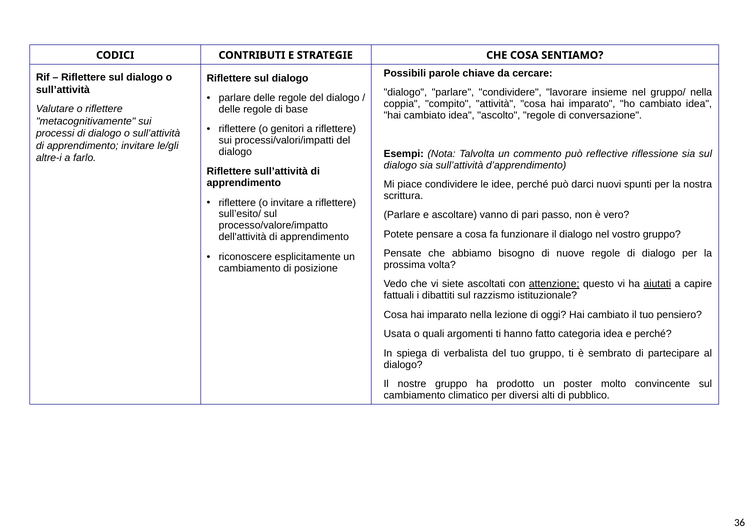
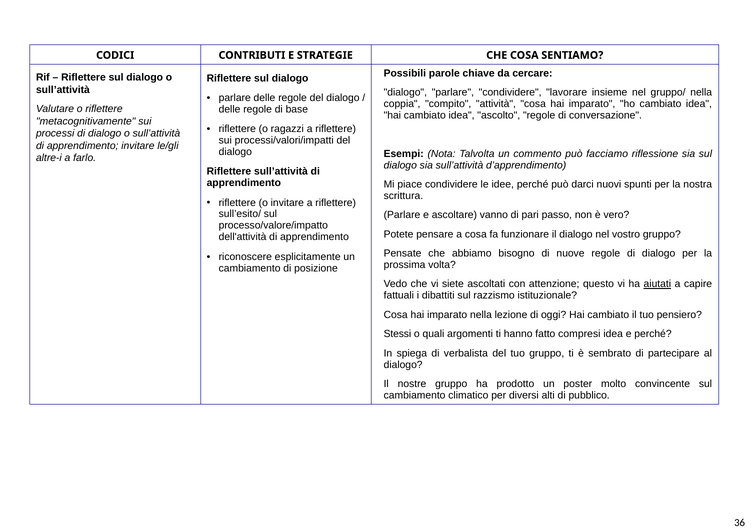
genitori: genitori -> ragazzi (287, 129)
reflective: reflective -> facciamo (607, 154)
attenzione underline: present -> none (554, 284)
Usata: Usata -> Stessi (397, 334)
categoria: categoria -> compresi (579, 334)
